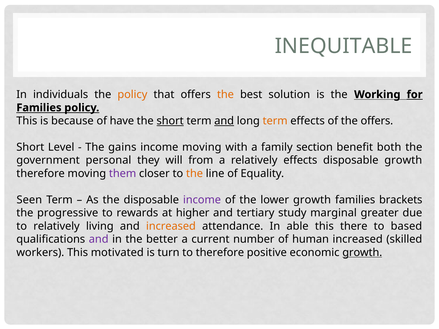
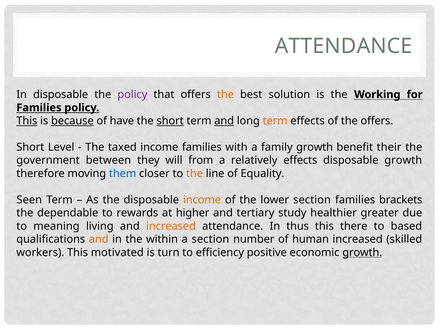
INEQUITABLE: INEQUITABLE -> ATTENDANCE (344, 46)
In individuals: individuals -> disposable (61, 95)
policy colour: orange -> purple (132, 95)
for underline: present -> none (415, 95)
This underline: none -> present (27, 121)
because underline: none -> present (72, 121)
gains: gains -> taxed (122, 147)
income moving: moving -> families (202, 147)
family section: section -> growth (315, 147)
both: both -> their (389, 147)
personal: personal -> between (108, 160)
them colour: purple -> blue (123, 174)
income colour: purple -> orange (202, 200)
lower growth: growth -> section (312, 200)
progressive: progressive -> dependable (68, 213)
marginal: marginal -> healthier (334, 213)
to relatively: relatively -> meaning (56, 226)
able: able -> thus (298, 226)
and colour: purple -> orange (99, 239)
better: better -> within (162, 239)
a current: current -> section (210, 239)
to therefore: therefore -> efficiency (220, 253)
